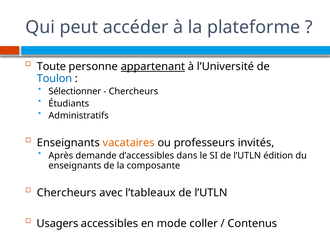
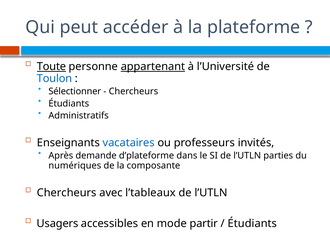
Toute underline: none -> present (51, 67)
vacataires colour: orange -> blue (129, 143)
d’accessibles: d’accessibles -> d’plateforme (147, 156)
édition: édition -> parties (278, 156)
enseignants: enseignants -> numériques (75, 166)
coller: coller -> partir (204, 224)
Contenus: Contenus -> Étudiants (252, 224)
